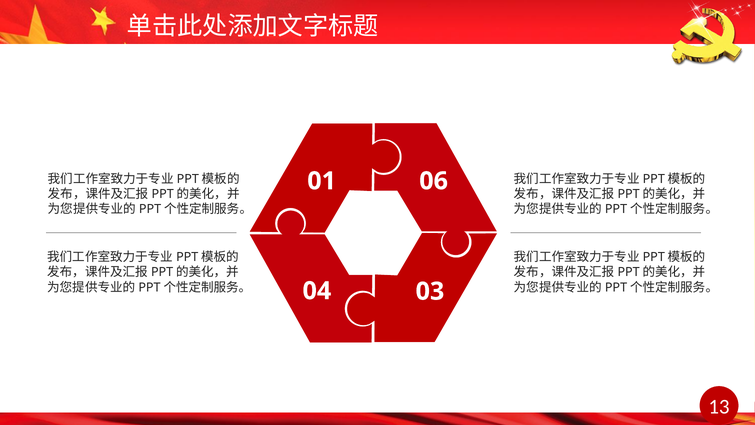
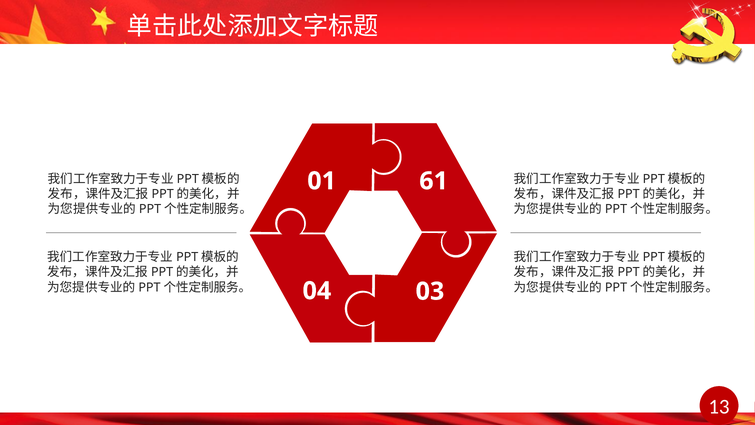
06: 06 -> 61 (434, 181)
